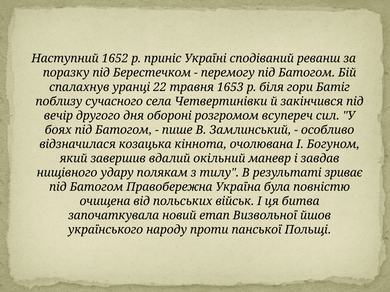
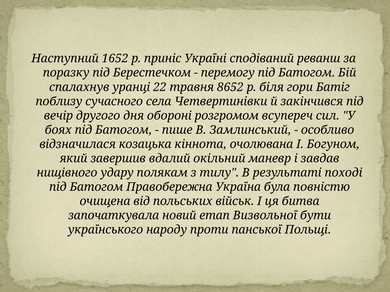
1653: 1653 -> 8652 (230, 87)
зриває: зриває -> поході (343, 173)
йшов: йшов -> бути (316, 216)
